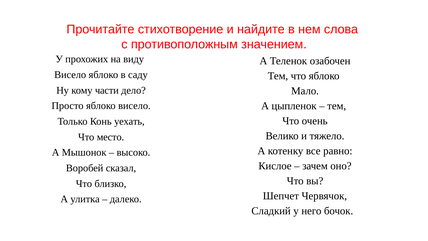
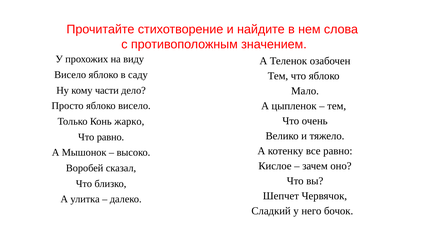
уехать: уехать -> жарко (129, 121)
Что место: место -> равно (110, 137)
